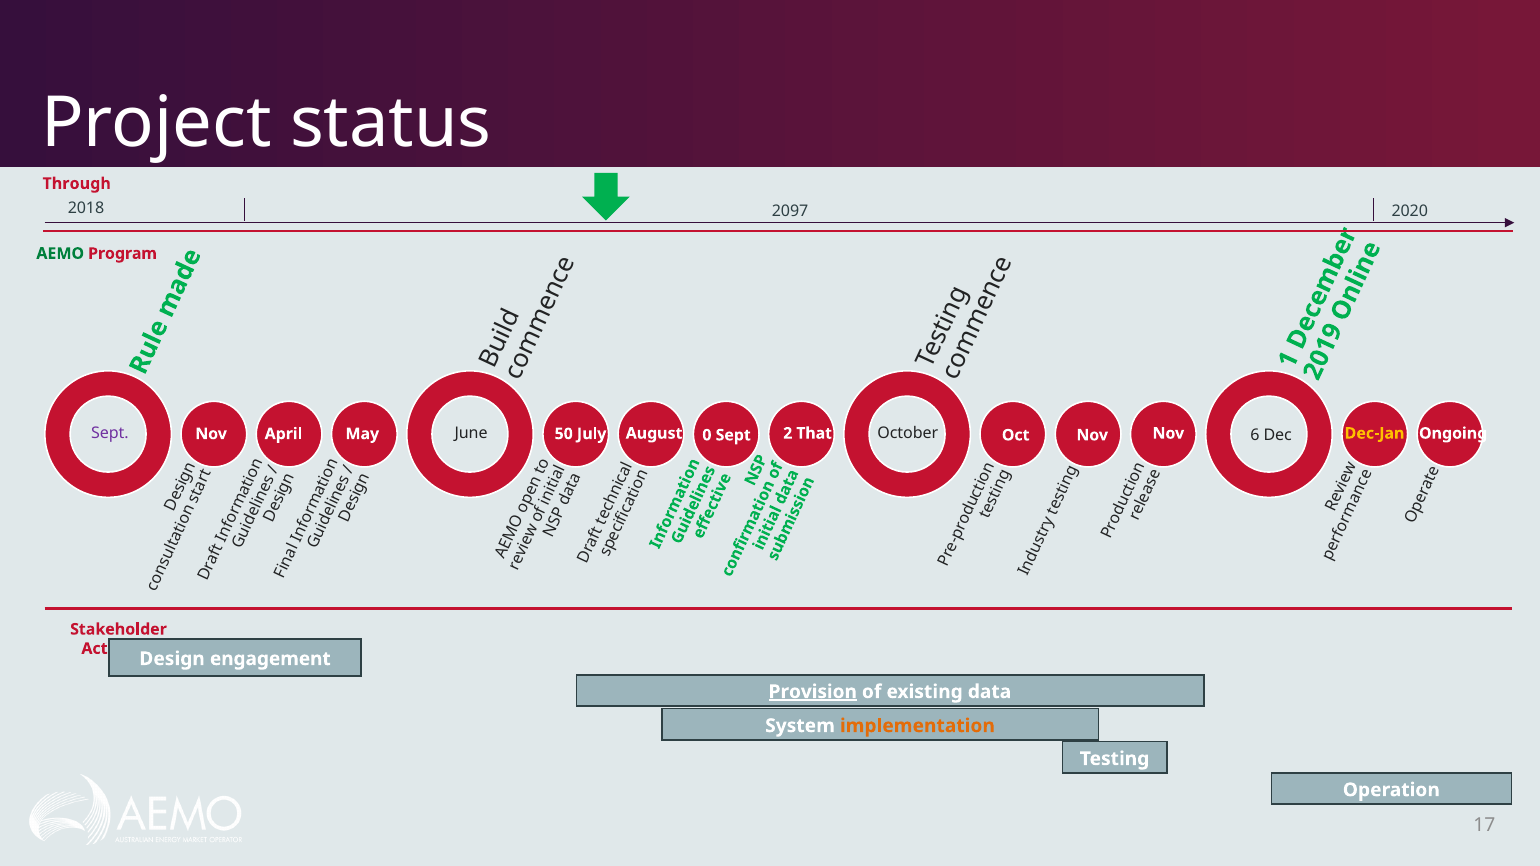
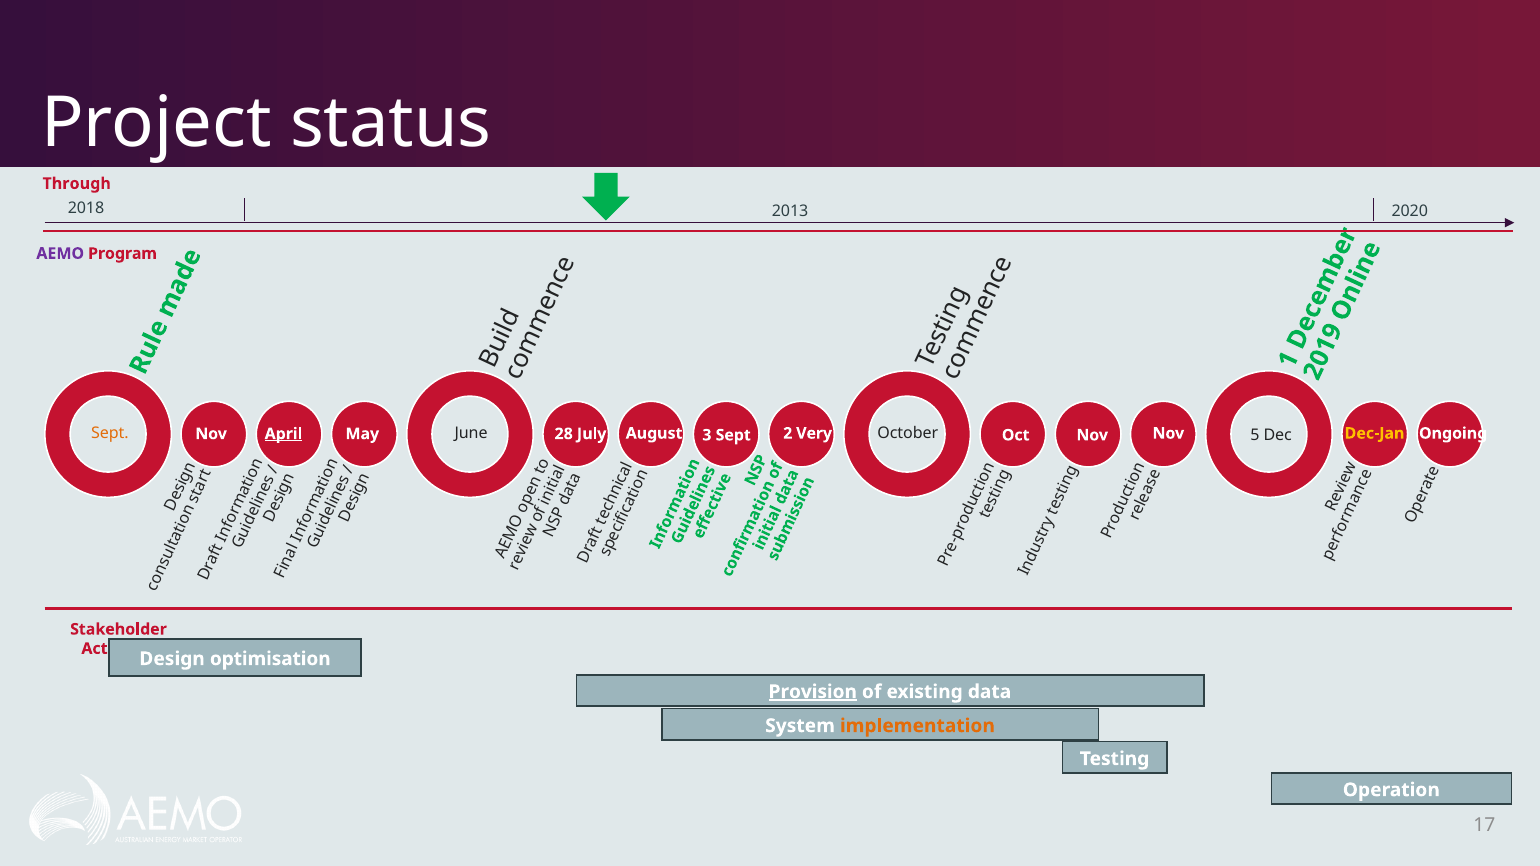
2097: 2097 -> 2013 (790, 211)
AEMO colour: green -> purple (60, 254)
Sept colour: purple -> orange (110, 433)
April underline: none -> present (284, 434)
50: 50 -> 28 (564, 434)
August 0: 0 -> 3 (707, 435)
That: That -> Very (814, 433)
6: 6 -> 5 (1255, 435)
engagement: engagement -> optimisation (270, 659)
